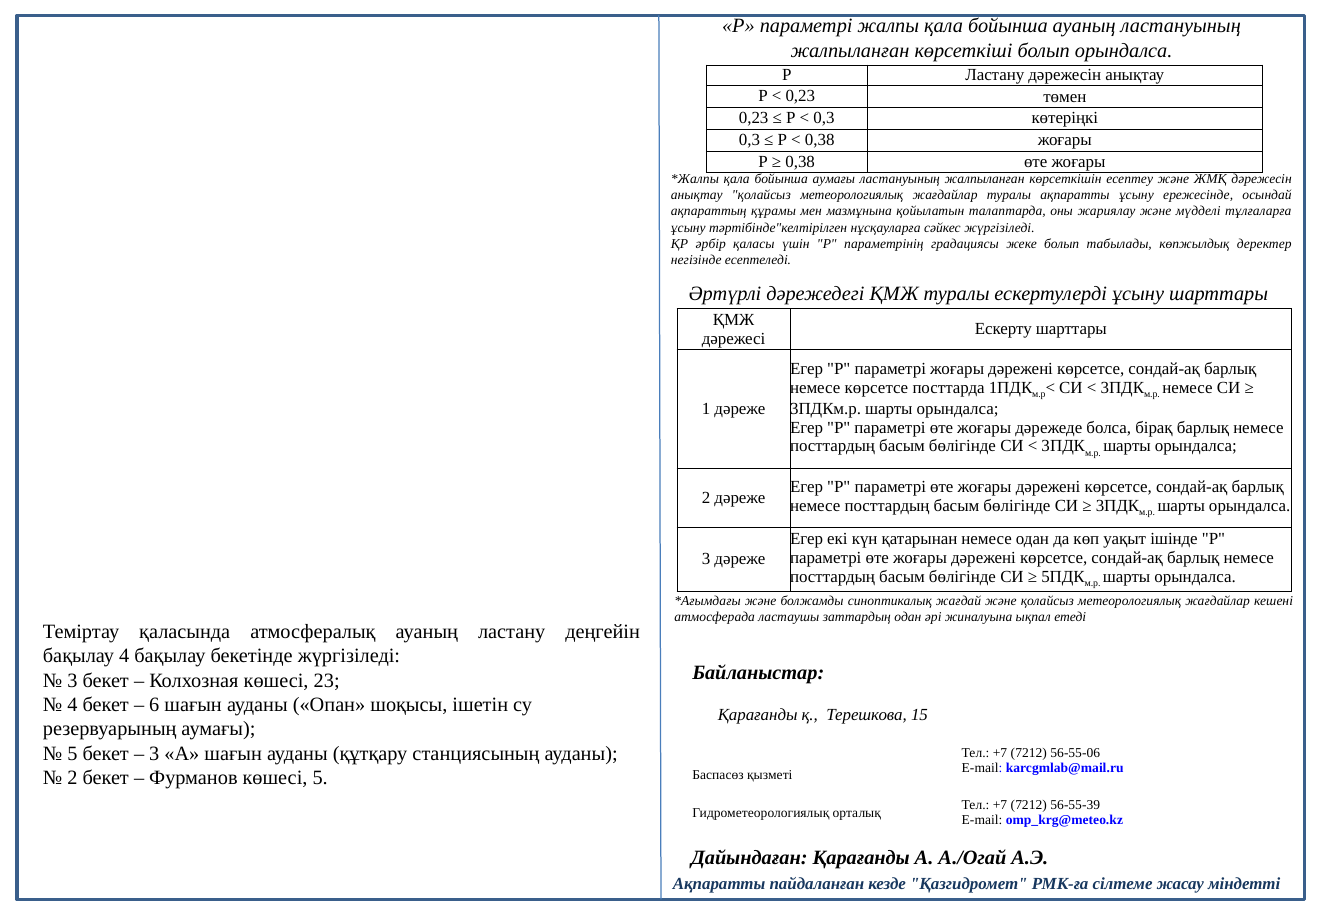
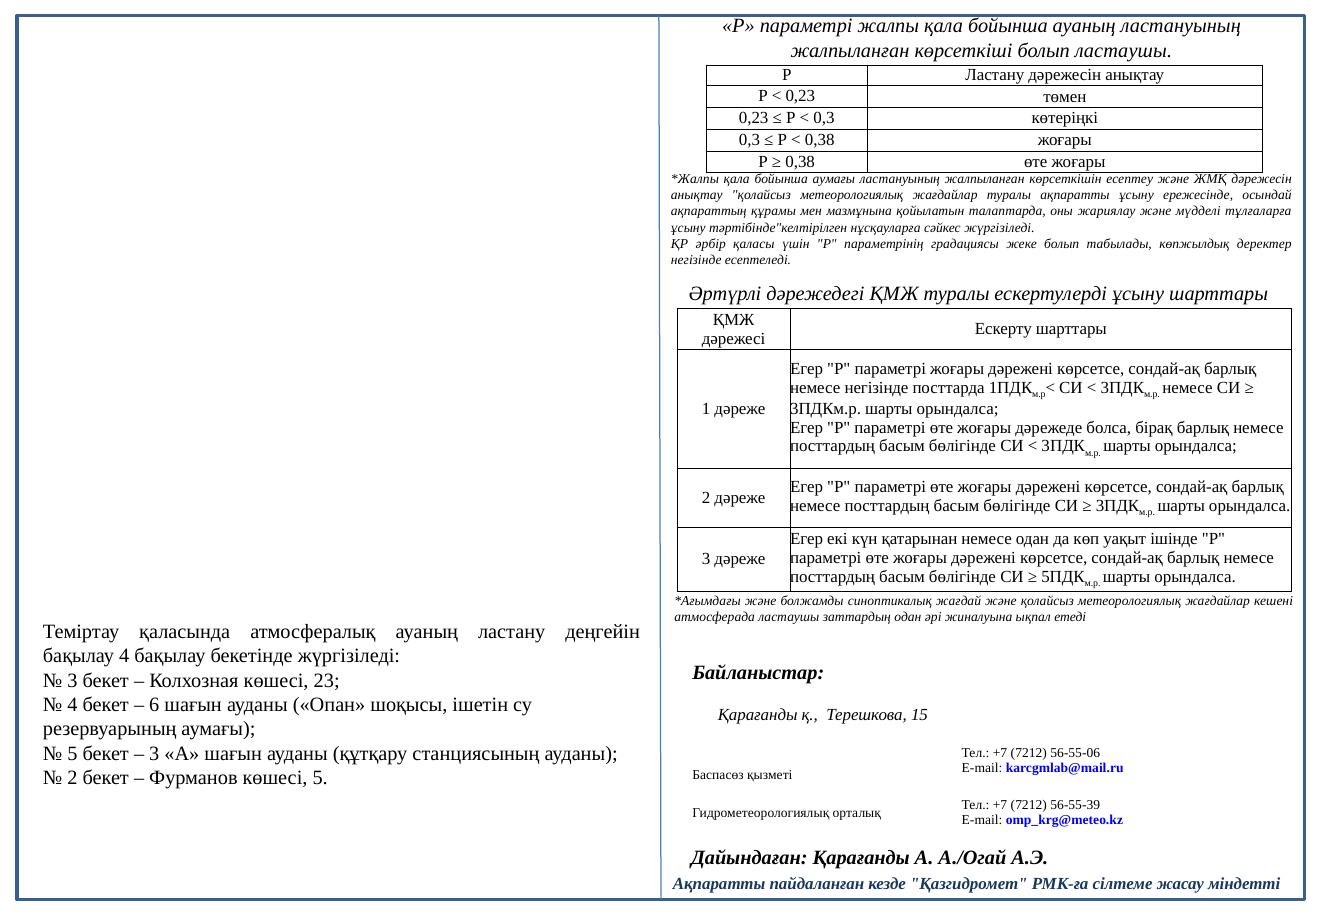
болып орындалса: орындалса -> ластаушы (1124, 50)
немесе көрсетсе: көрсетсе -> негізінде (877, 388)
